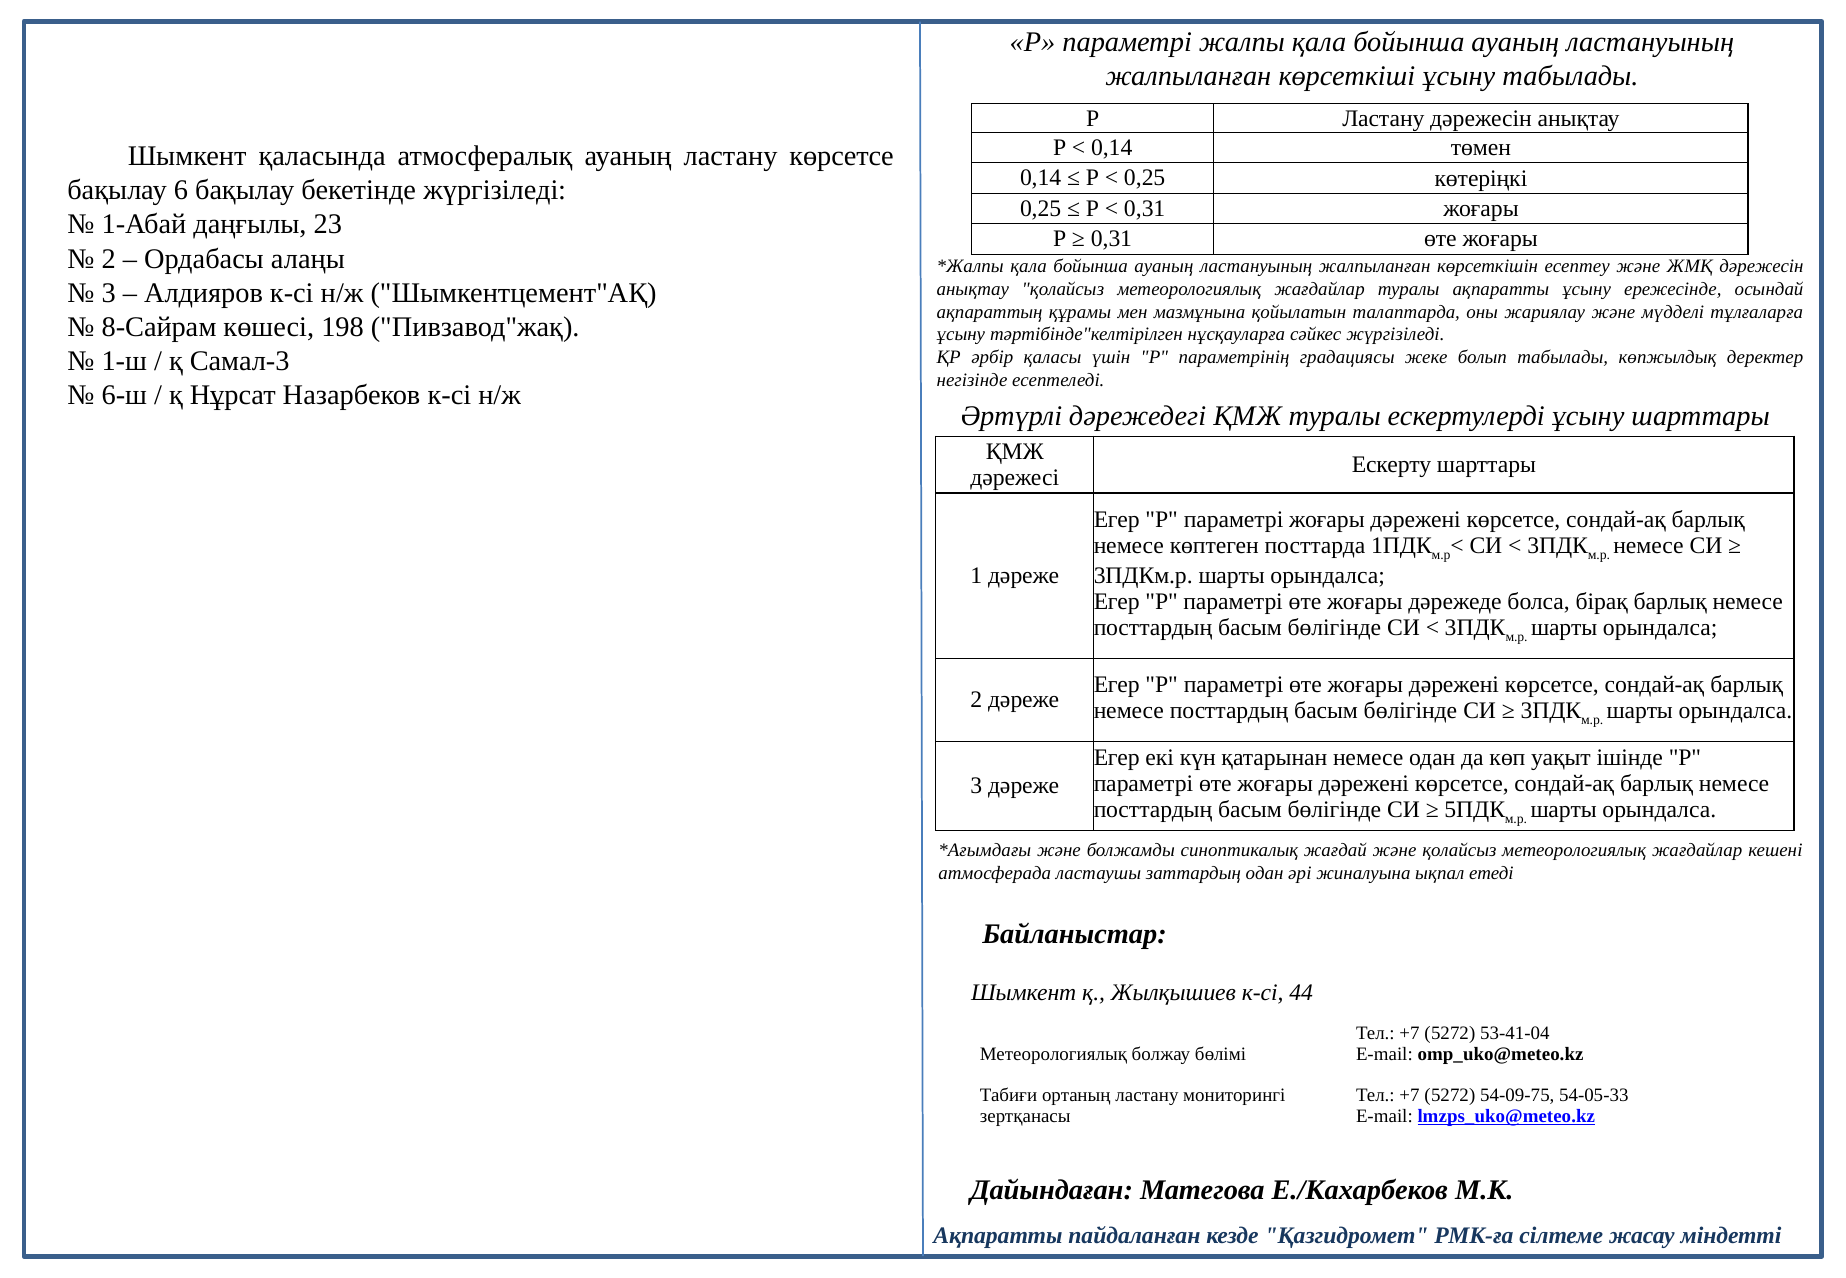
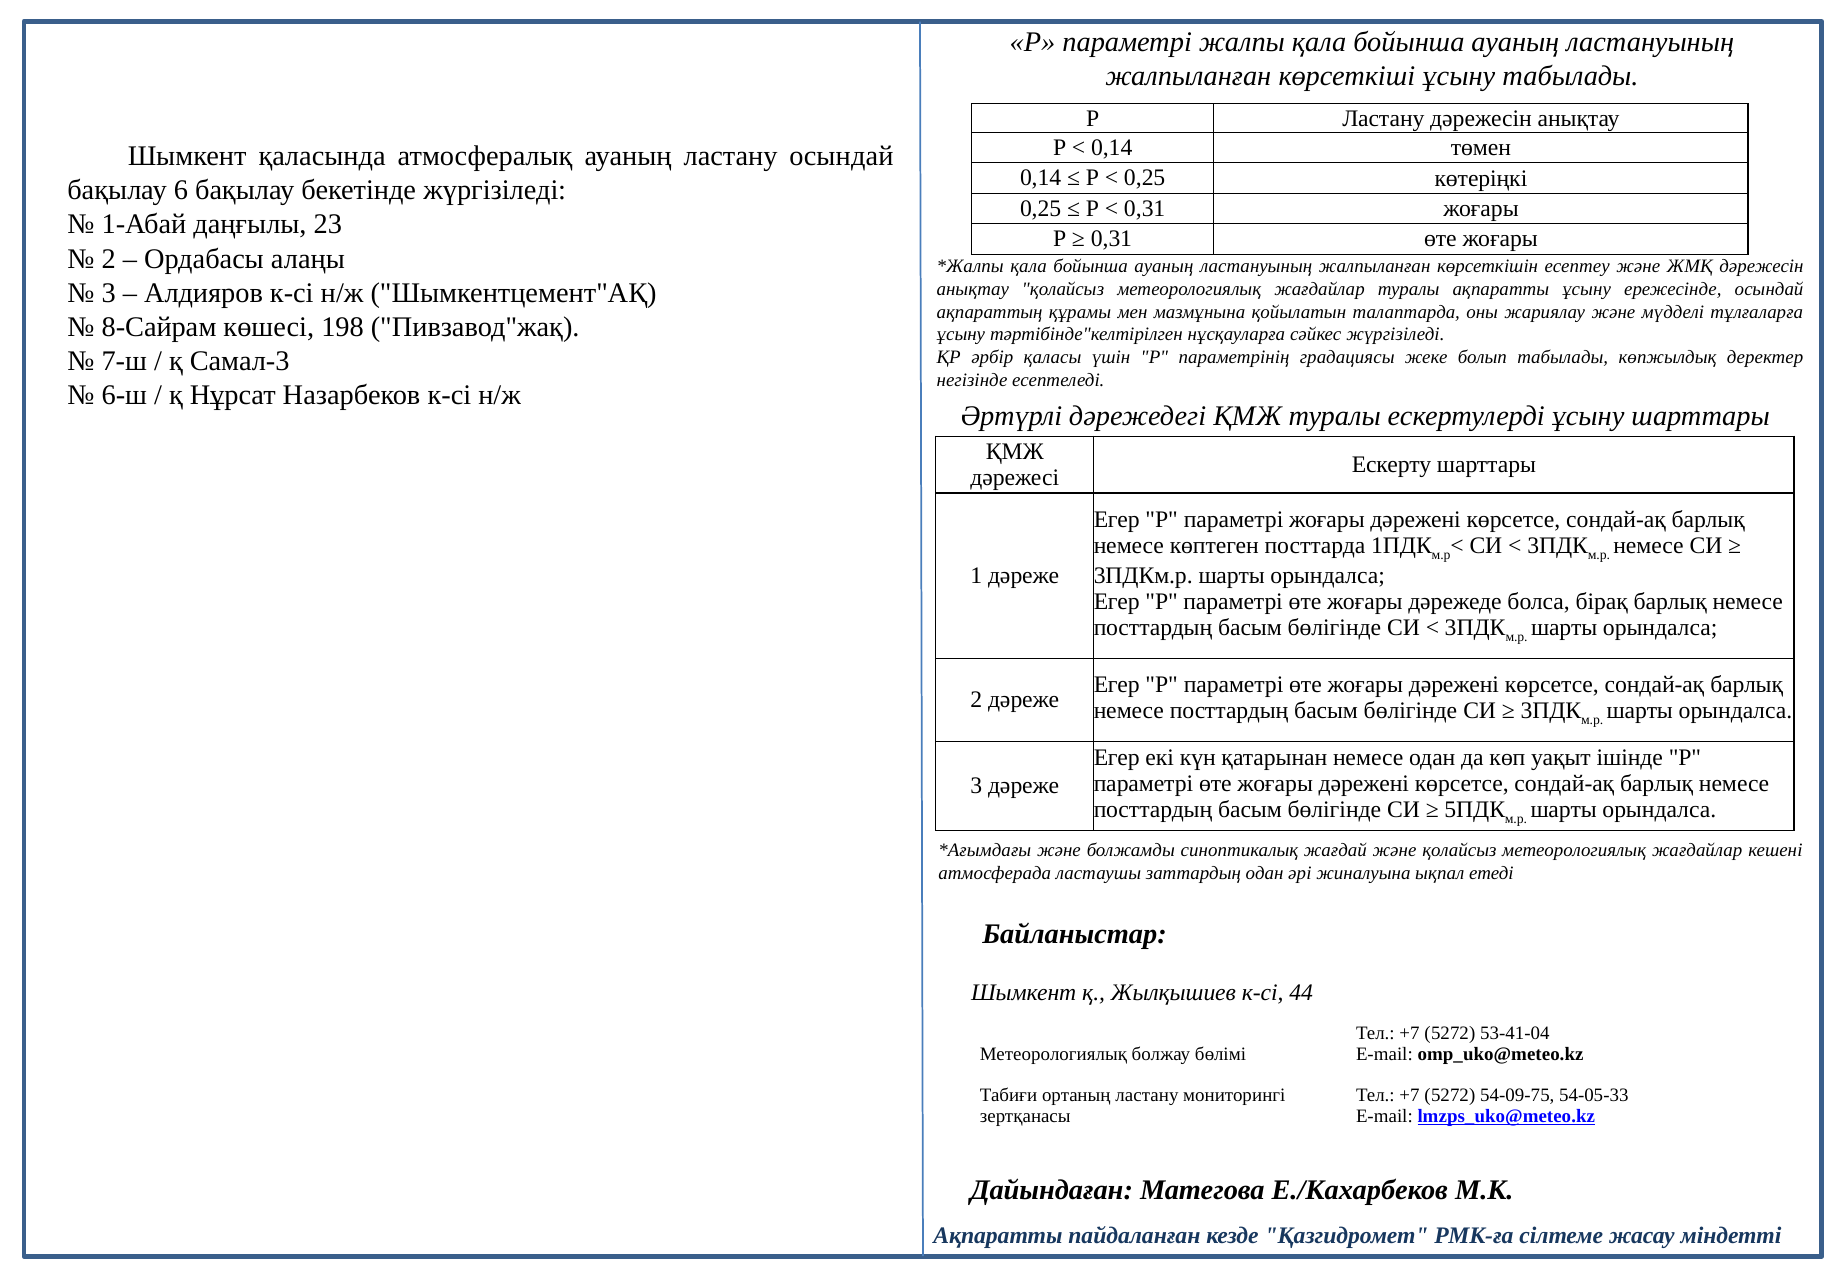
ластану көрсетсе: көрсетсе -> осындай (841, 156)
1-ш: 1-ш -> 7-ш (124, 361)
